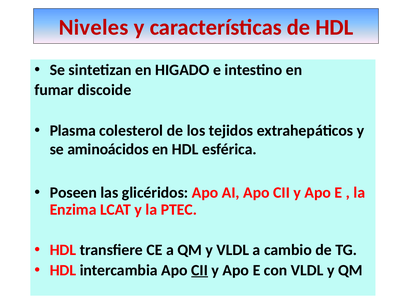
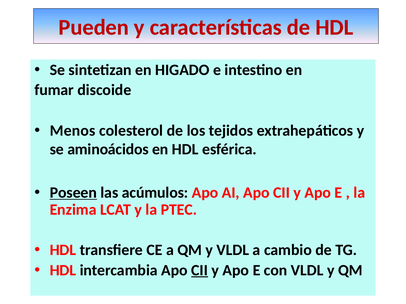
Niveles: Niveles -> Pueden (94, 28)
Plasma: Plasma -> Menos (73, 131)
Poseen underline: none -> present (73, 193)
glicéridos: glicéridos -> acúmulos (155, 193)
